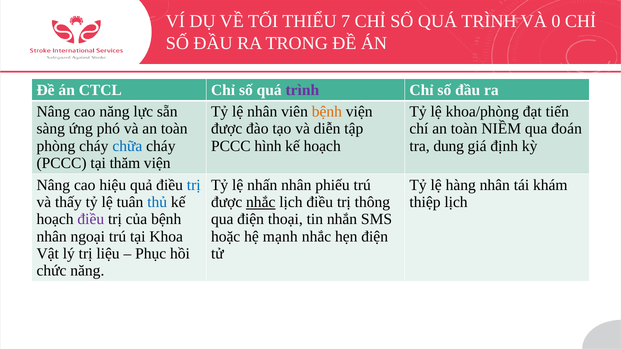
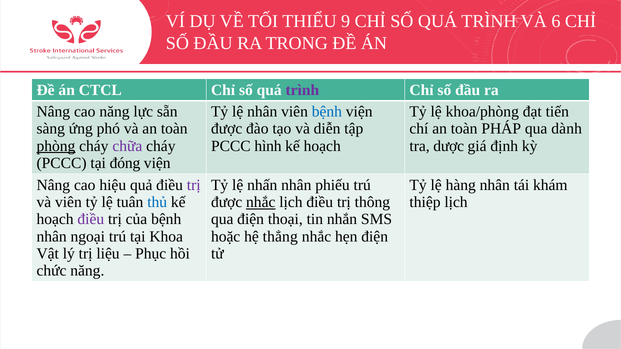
7: 7 -> 9 (346, 22)
0: 0 -> 6 (556, 22)
bệnh colour: orange -> blue (327, 112)
NIỀM: NIỀM -> PHÁP (501, 129)
đoán: đoán -> dành (567, 129)
phòng underline: none -> present (56, 146)
chữa colour: blue -> purple (127, 146)
dung: dung -> dược (449, 146)
thăm: thăm -> đóng (125, 163)
trị colour: blue -> purple (194, 185)
và thấy: thấy -> viên (68, 202)
mạnh: mạnh -> thẳng (280, 237)
